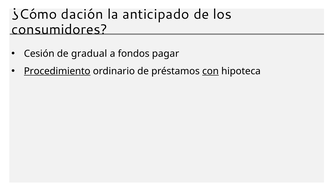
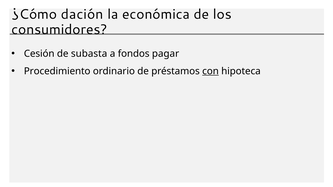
anticipado: anticipado -> económica (156, 14)
gradual: gradual -> subasta (89, 54)
Procedimiento underline: present -> none (57, 71)
